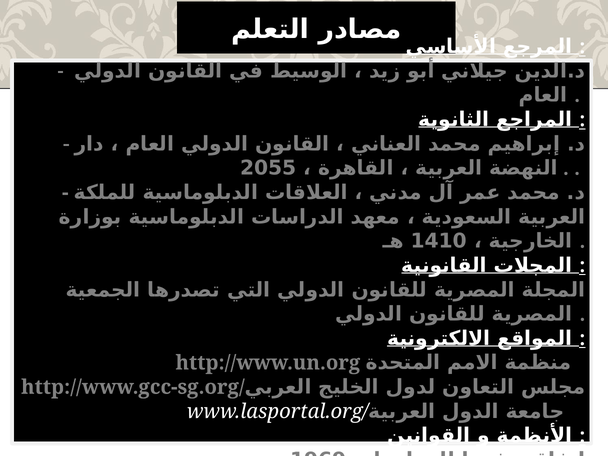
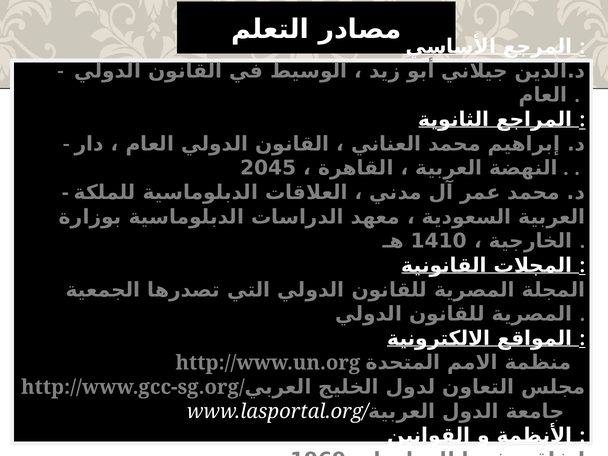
2055: 2055 -> 2045 (268, 168)
